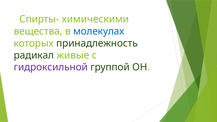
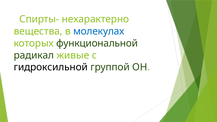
химическими: химическими -> нехарактерно (95, 19)
принадлежность: принадлежность -> функциональной (97, 43)
гидроксильной colour: purple -> black (51, 67)
